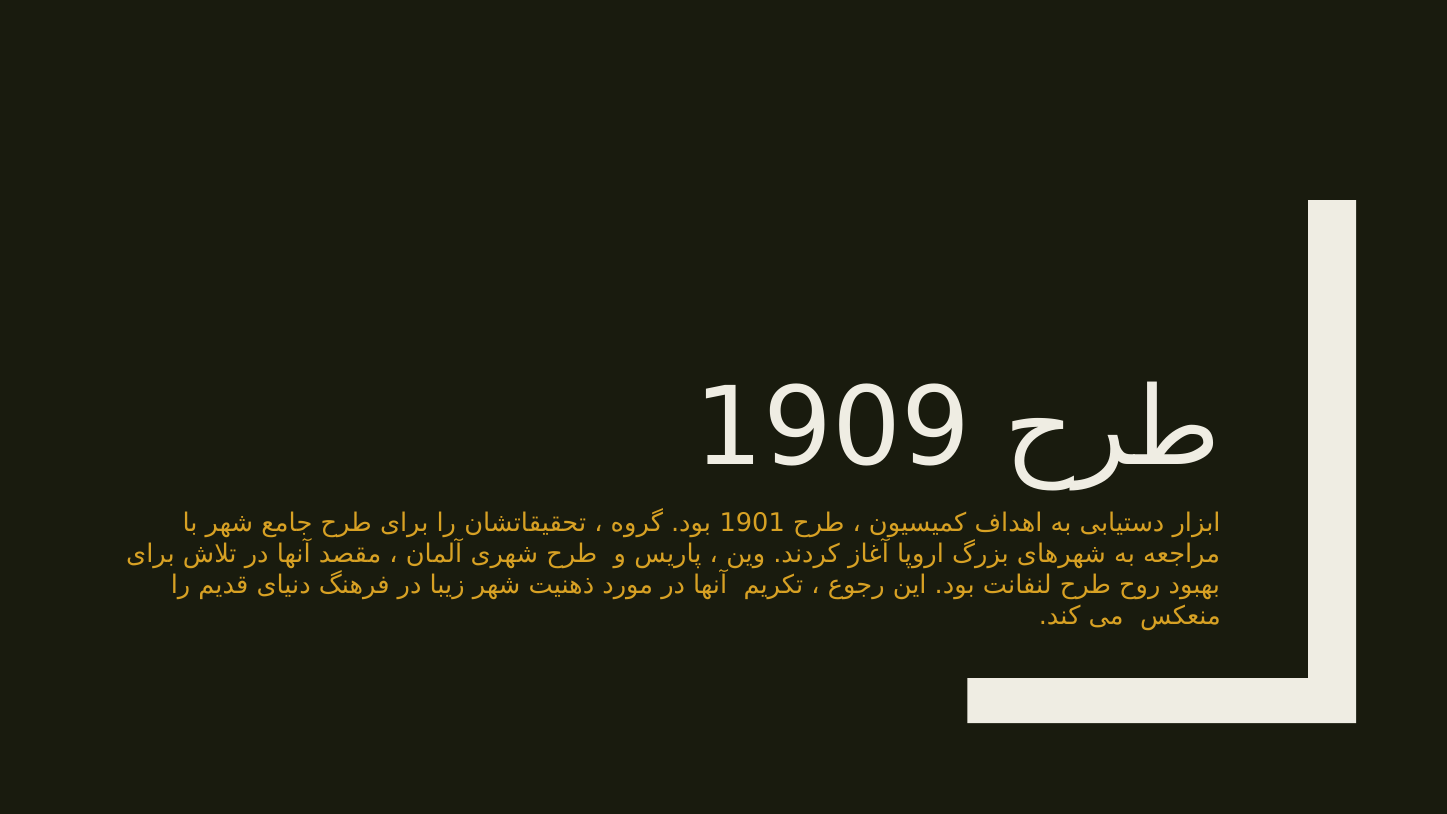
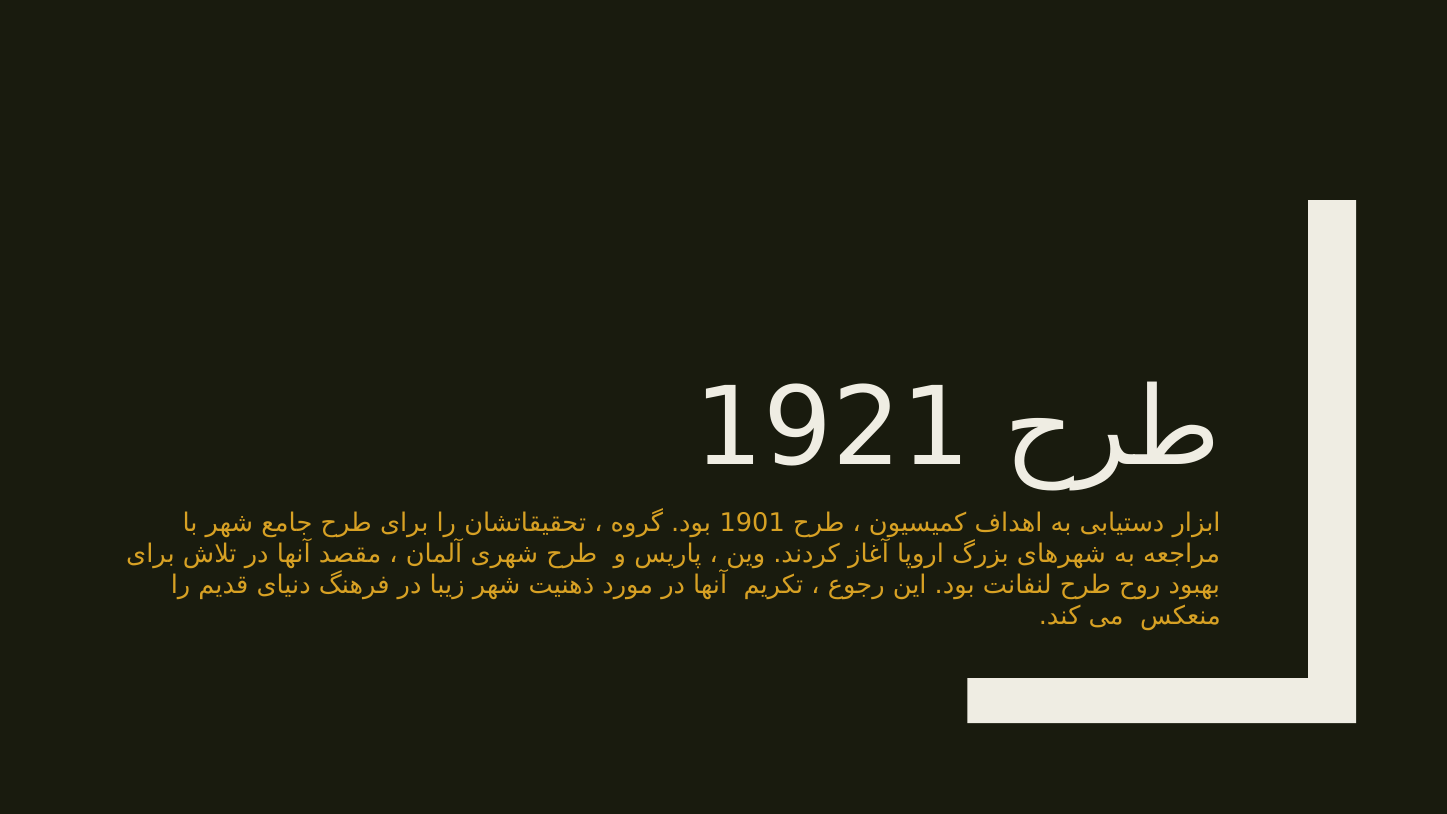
1909: 1909 -> 1921 (832, 429)
